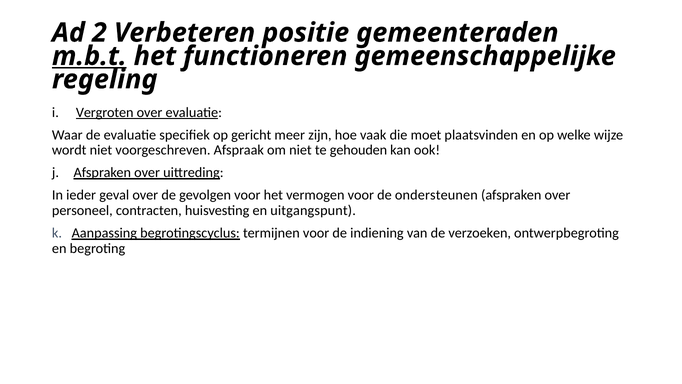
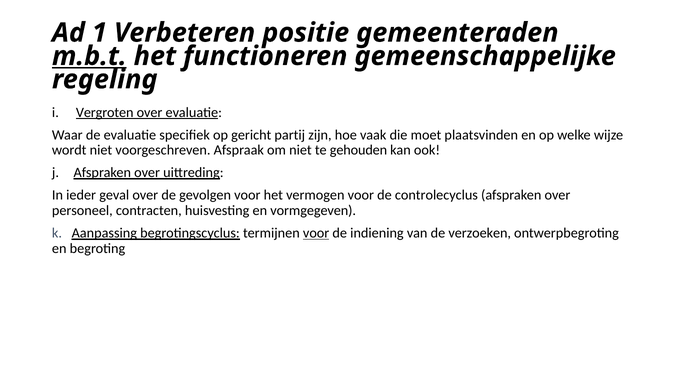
2: 2 -> 1 (99, 33)
meer: meer -> partij (290, 135)
ondersteunen: ondersteunen -> controlecyclus (436, 195)
uitgangspunt: uitgangspunt -> vormgegeven (313, 210)
voor underline: none -> present (316, 233)
